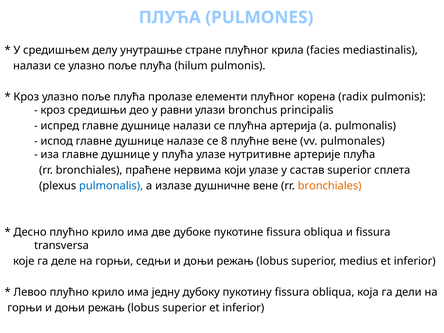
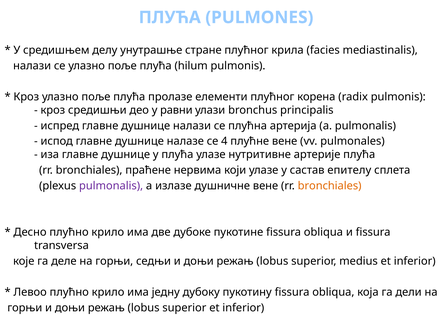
8: 8 -> 4 (224, 141)
састав superior: superior -> епителу (349, 170)
pulmonalis colour: blue -> purple (111, 186)
